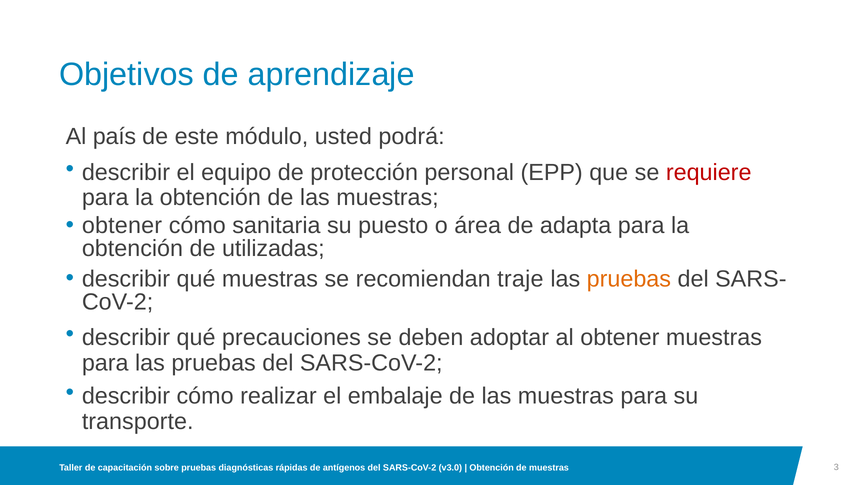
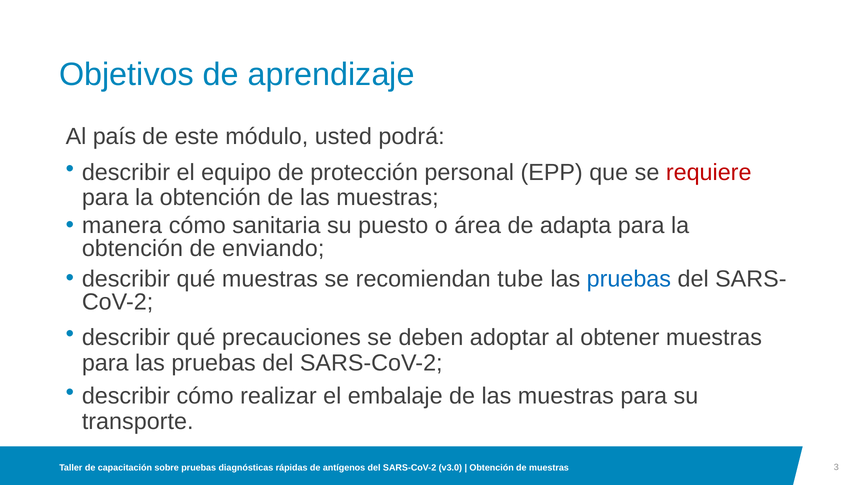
obtener: obtener -> manera (122, 226)
utilizadas: utilizadas -> enviando (273, 248)
traje: traje -> tube (520, 279)
pruebas colour: orange -> blue (629, 279)
